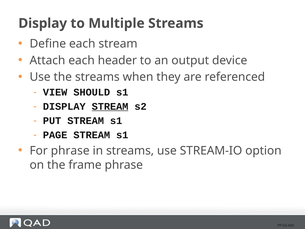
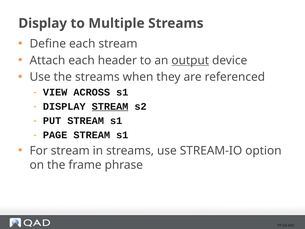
output underline: none -> present (190, 60)
SHOULD: SHOULD -> ACROSS (92, 92)
For phrase: phrase -> stream (70, 150)
